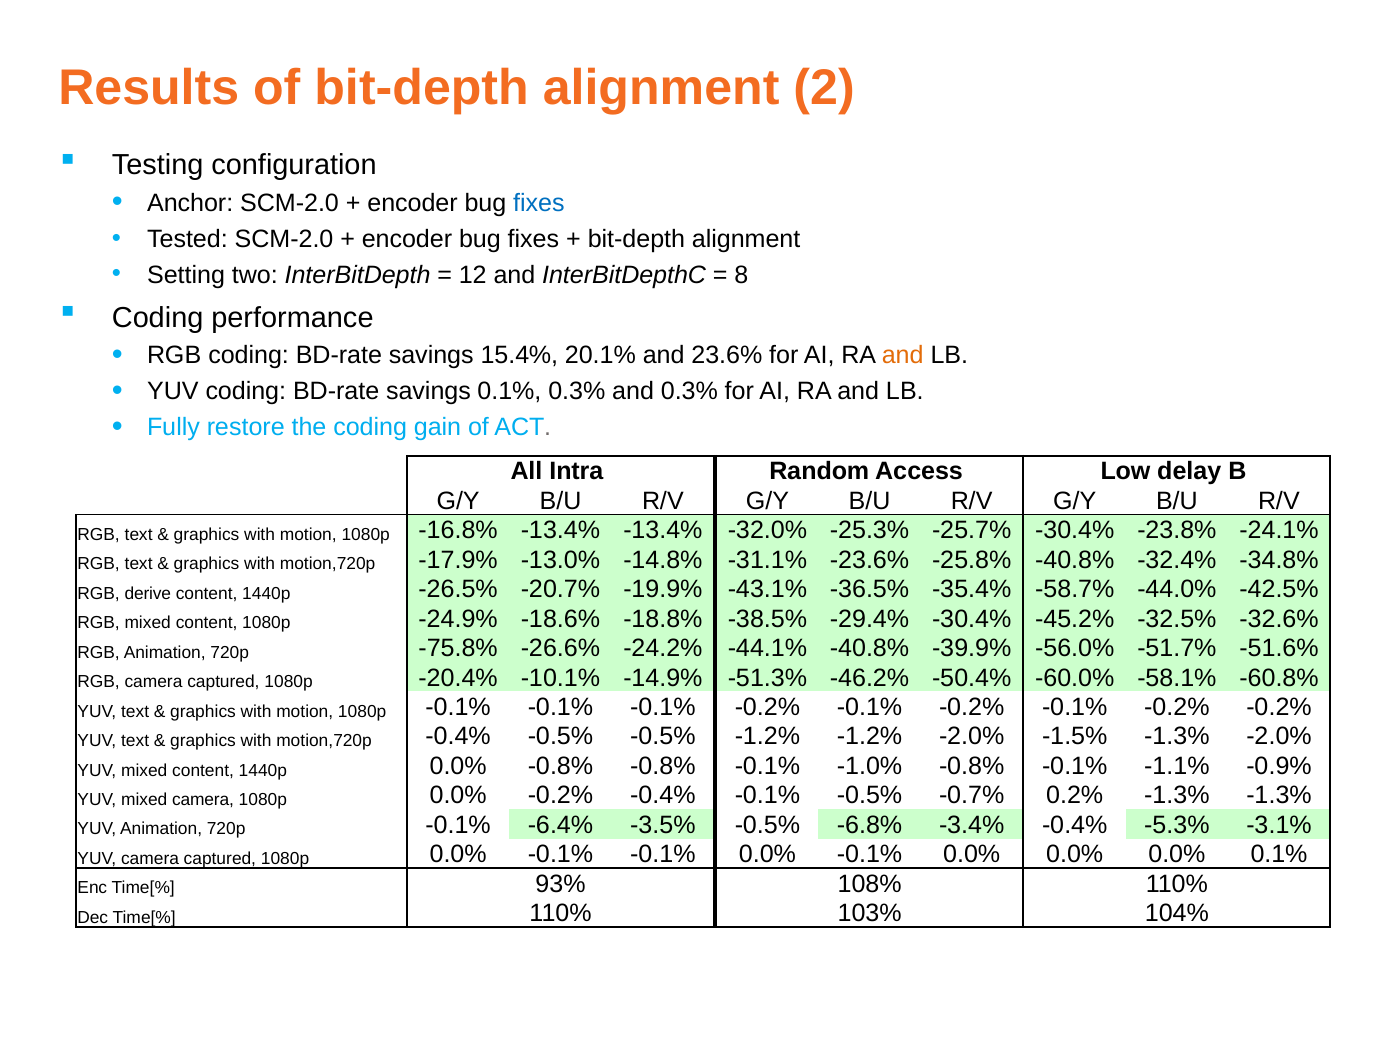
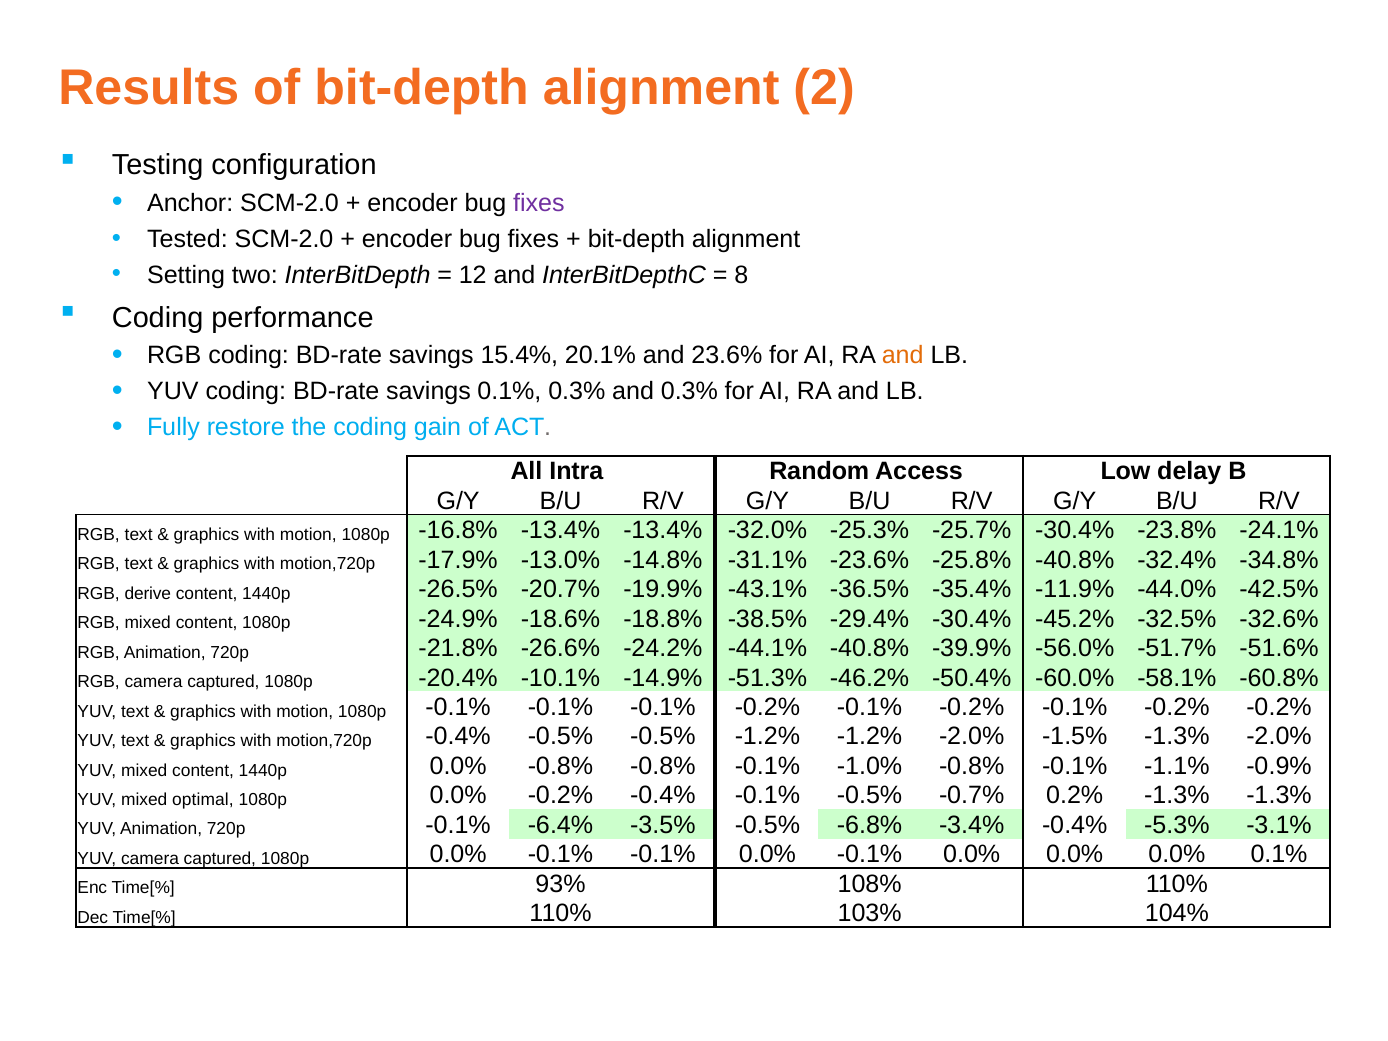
fixes colour: blue -> purple (539, 203)
-58.7%: -58.7% -> -11.9% (1075, 589)
-75.8%: -75.8% -> -21.8% (458, 648)
mixed camera: camera -> optimal (203, 800)
